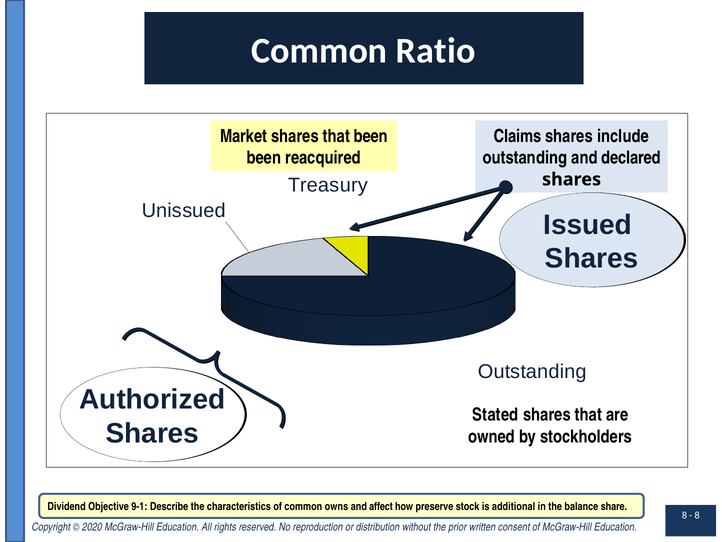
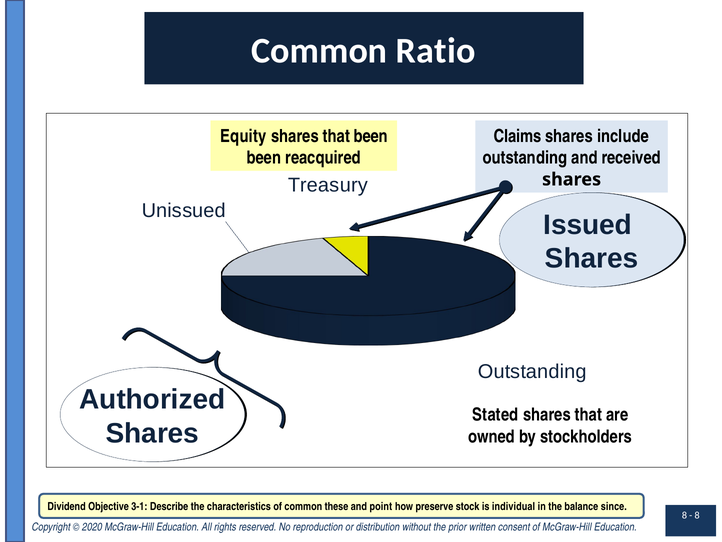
Market: Market -> Equity (243, 136)
declared: declared -> received (631, 158)
9-1: 9-1 -> 3-1 (139, 506)
owns: owns -> these (337, 506)
affect: affect -> point (381, 506)
additional: additional -> individual (514, 506)
share: share -> since (614, 506)
